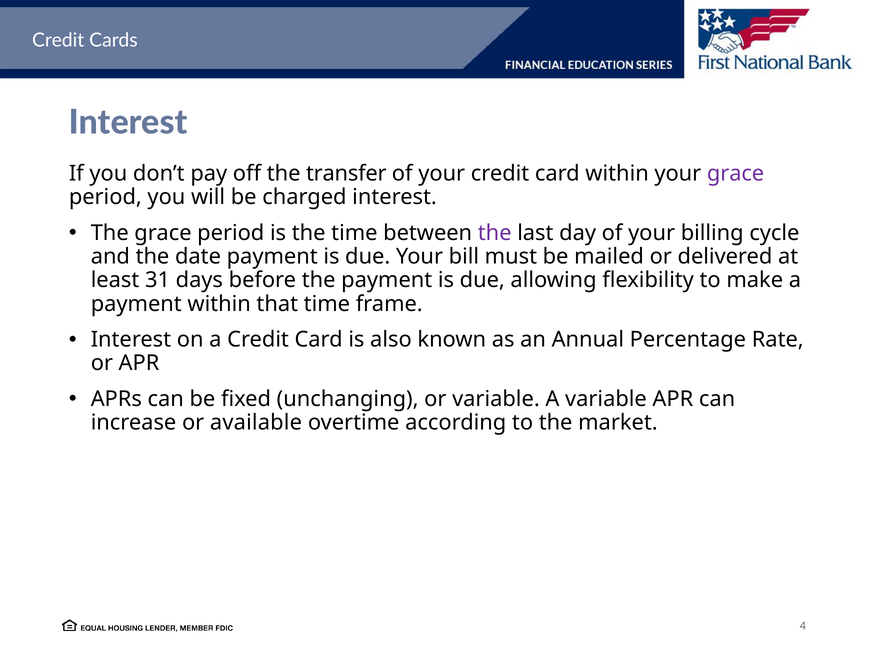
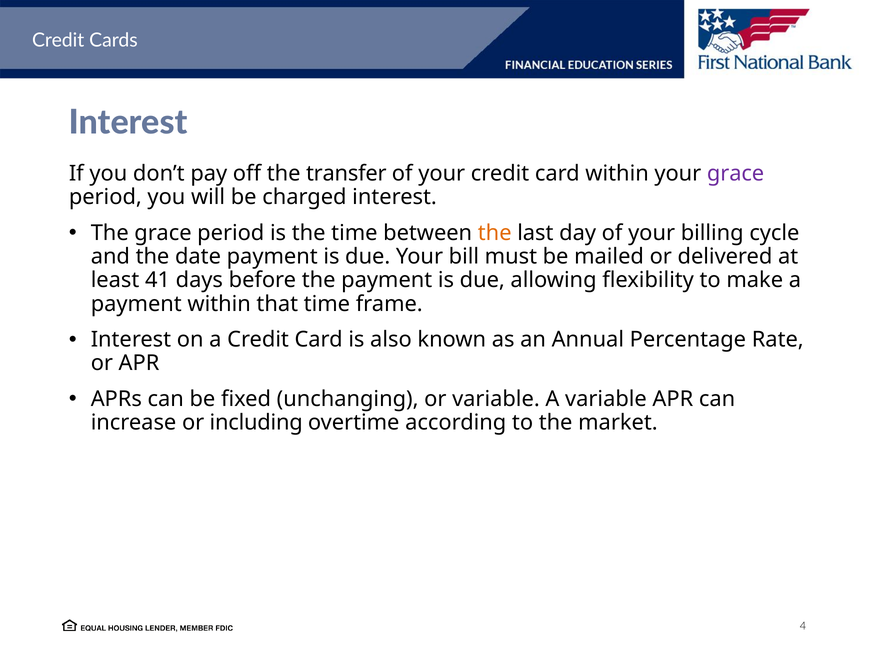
the colour: purple -> orange (495, 233)
31: 31 -> 41 (158, 280)
available: available -> including (256, 423)
